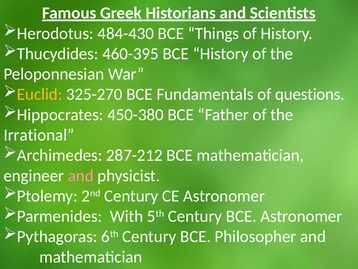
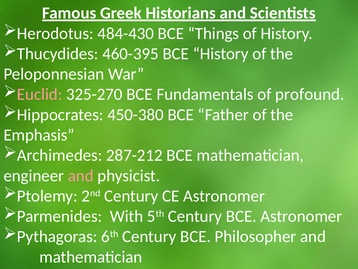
Euclid colour: yellow -> pink (40, 94)
questions: questions -> profound (310, 94)
Irrational: Irrational -> Emphasis (39, 135)
